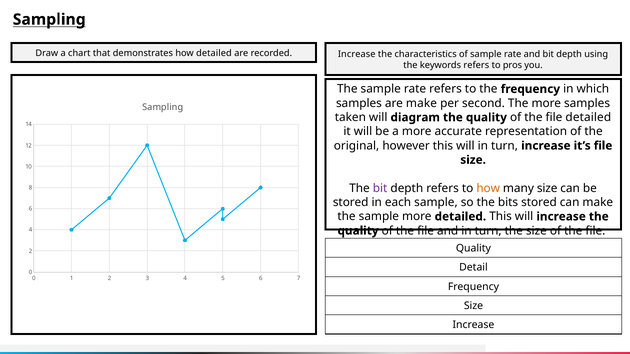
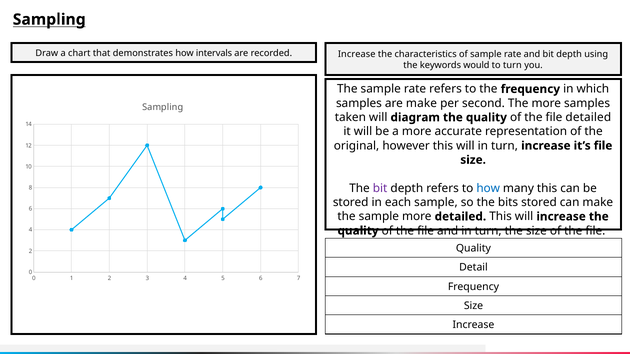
how detailed: detailed -> intervals (214, 53)
keywords refers: refers -> would (476, 65)
to pros: pros -> turn (512, 65)
how colour: orange -> blue (488, 188)
many size: size -> this (547, 188)
